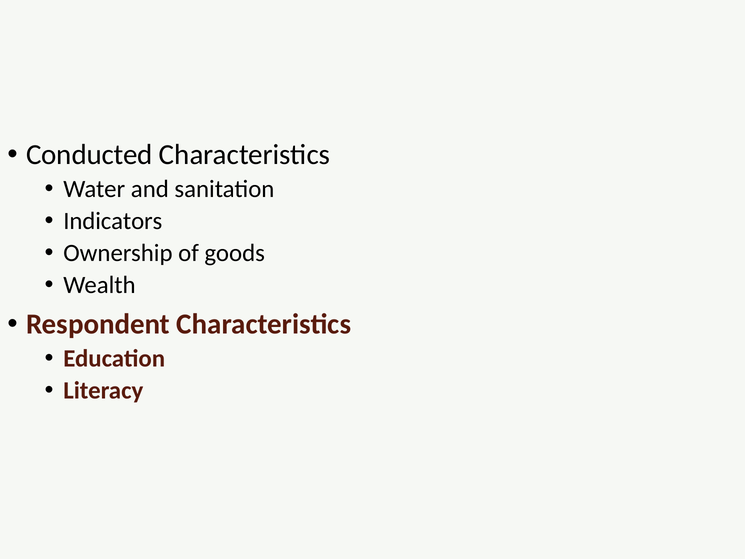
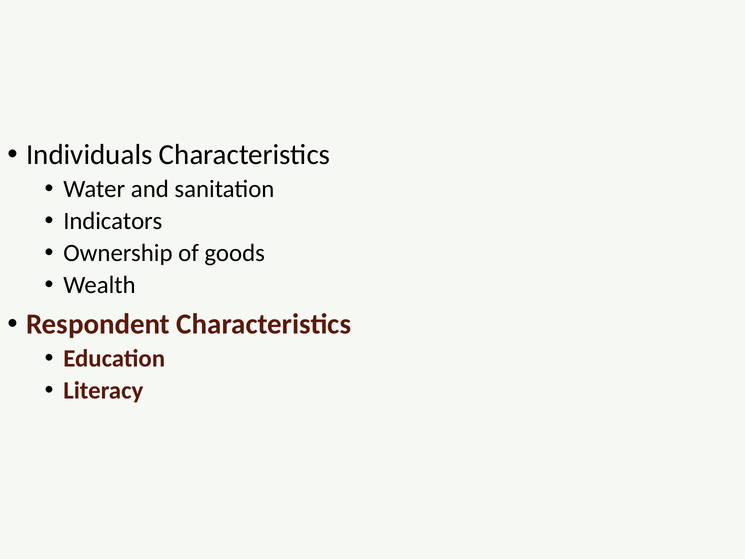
Conducted: Conducted -> Individuals (89, 155)
